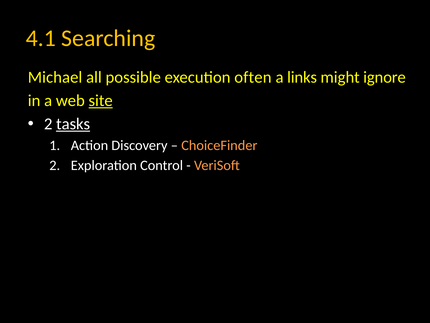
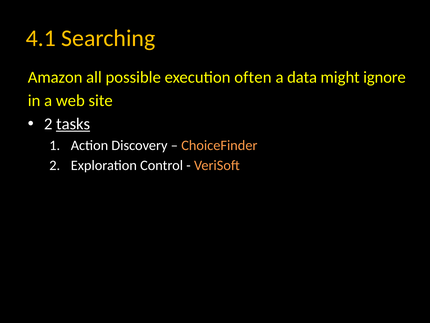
Michael: Michael -> Amazon (55, 77)
links: links -> data (302, 77)
site underline: present -> none (101, 101)
